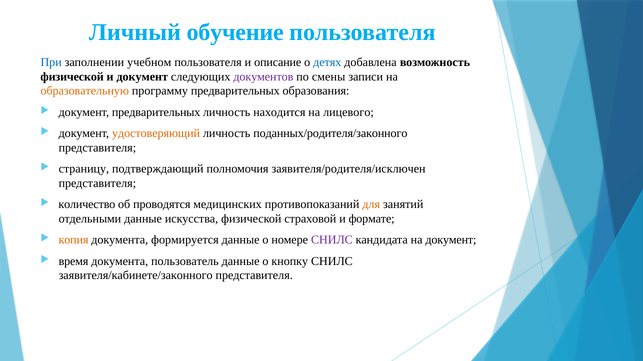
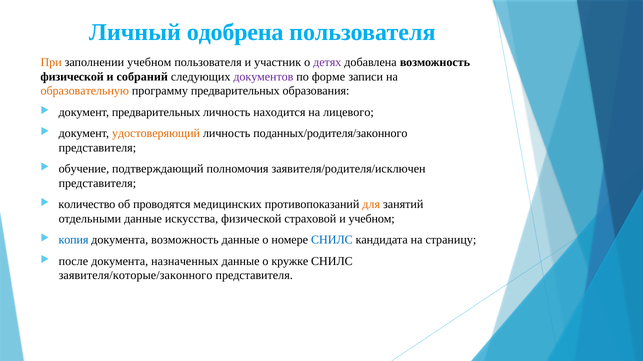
обучение: обучение -> одобрена (235, 33)
При colour: blue -> orange (51, 62)
описание: описание -> участник (278, 62)
детях colour: blue -> purple (327, 62)
и документ: документ -> собраний (142, 77)
смены: смены -> форме (329, 77)
страницу: страницу -> обучение (84, 169)
и формате: формате -> учебном (372, 219)
копия colour: orange -> blue (74, 240)
документа формируется: формируется -> возможность (185, 240)
СНИЛС colour: purple -> blue (332, 240)
на документ: документ -> страницу (451, 240)
время: время -> после (73, 262)
пользователь: пользователь -> назначенных (185, 262)
кнопку: кнопку -> кружке (290, 262)
заявителя/кабинете/законного: заявителя/кабинете/законного -> заявителя/которые/законного (136, 276)
